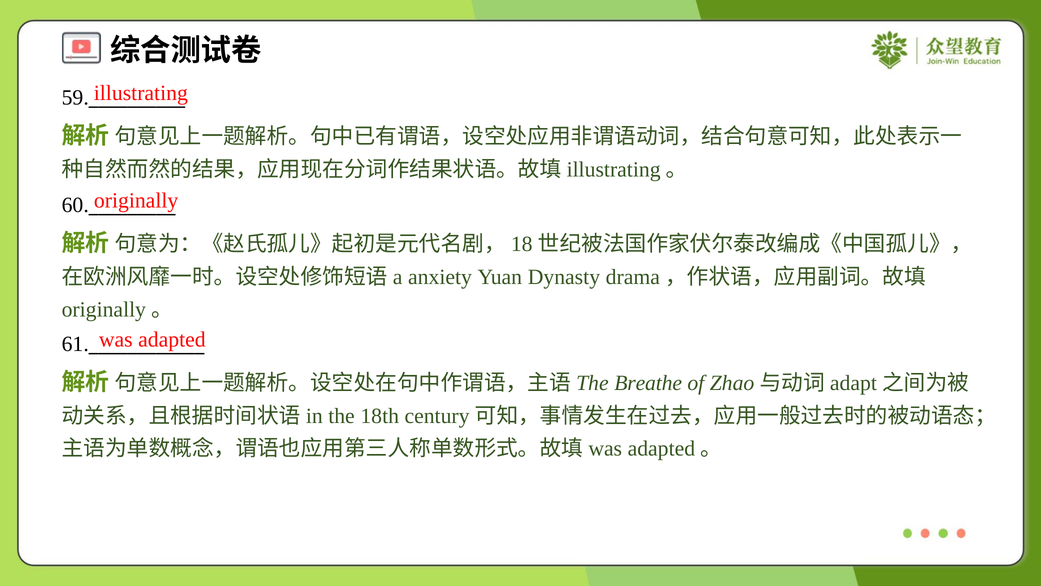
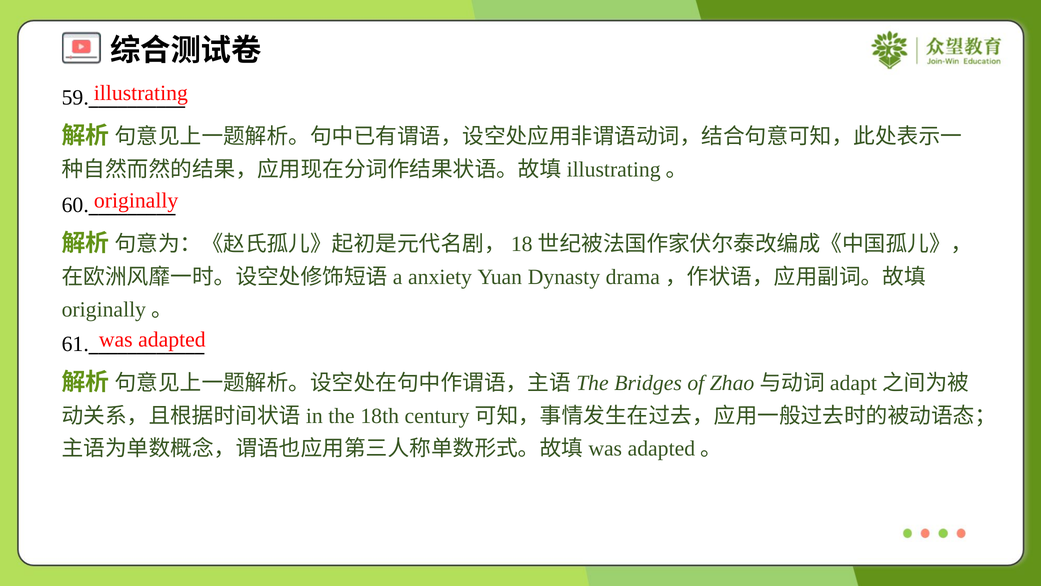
Breathe: Breathe -> Bridges (648, 383)
